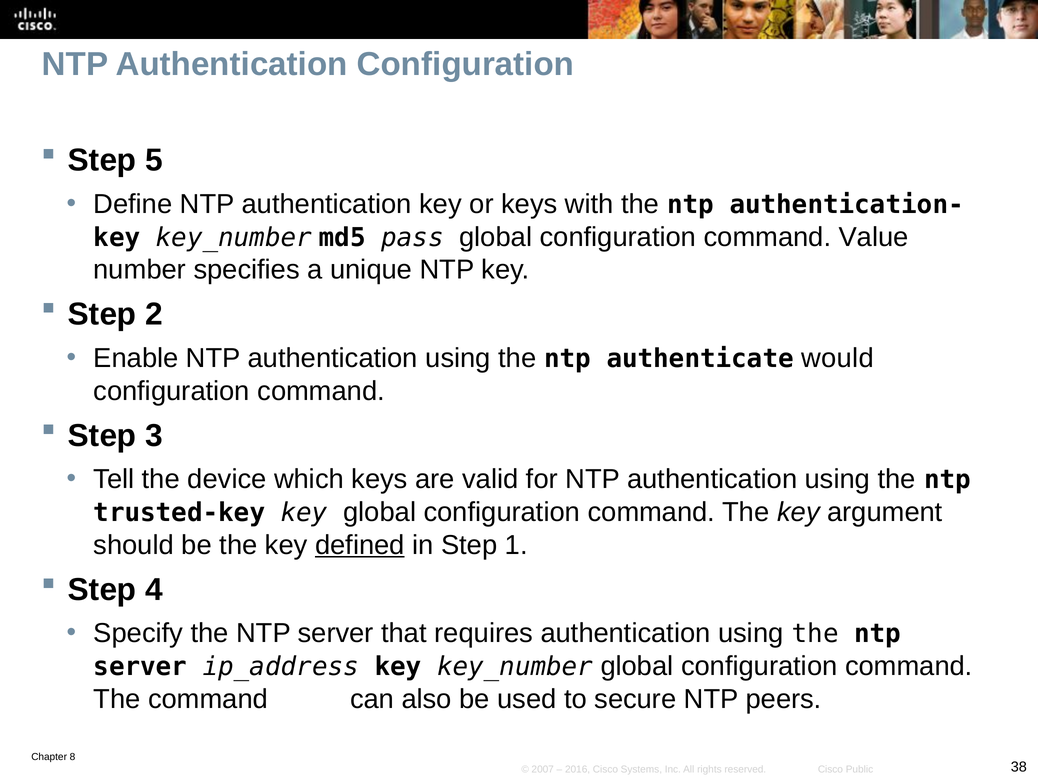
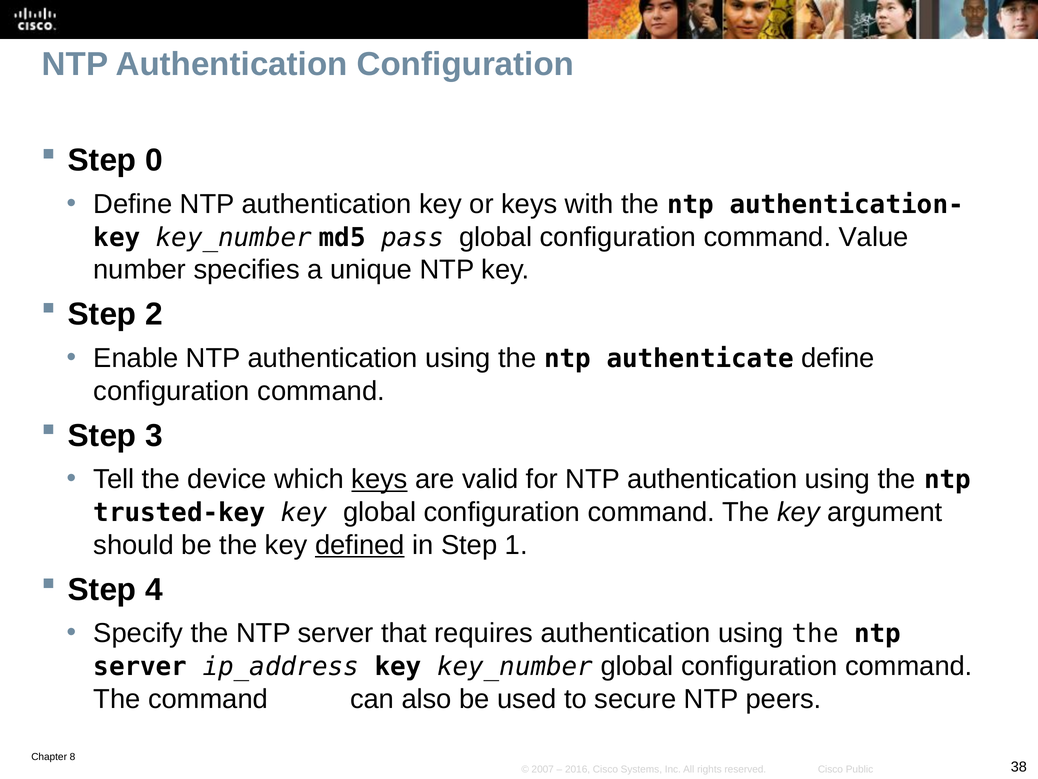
5: 5 -> 0 (154, 160)
authenticate would: would -> define (838, 358)
keys underline: none -> present (379, 479)
